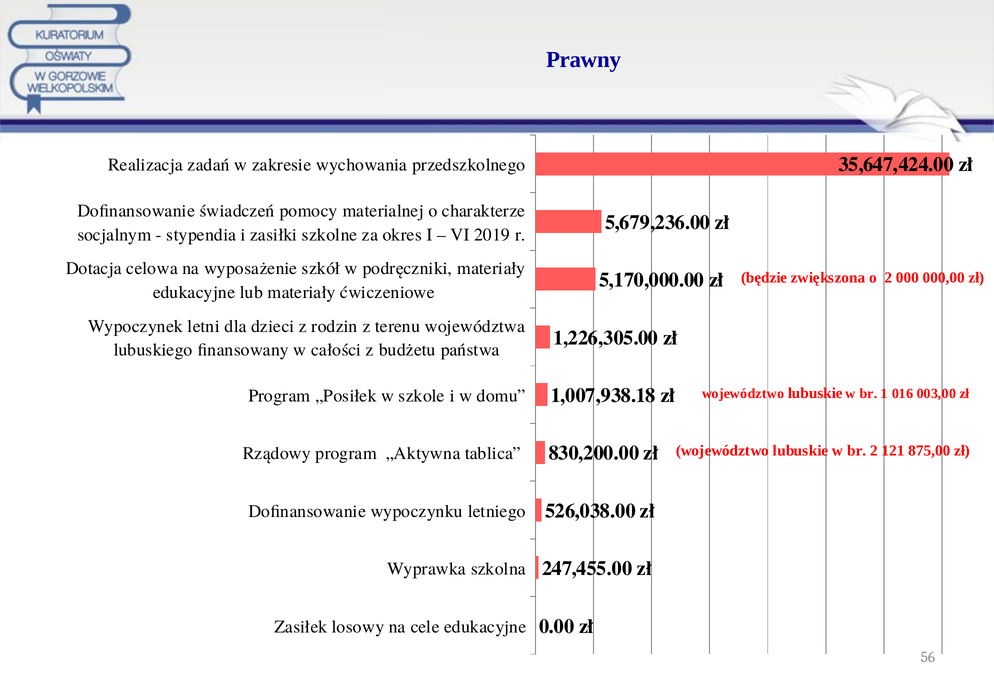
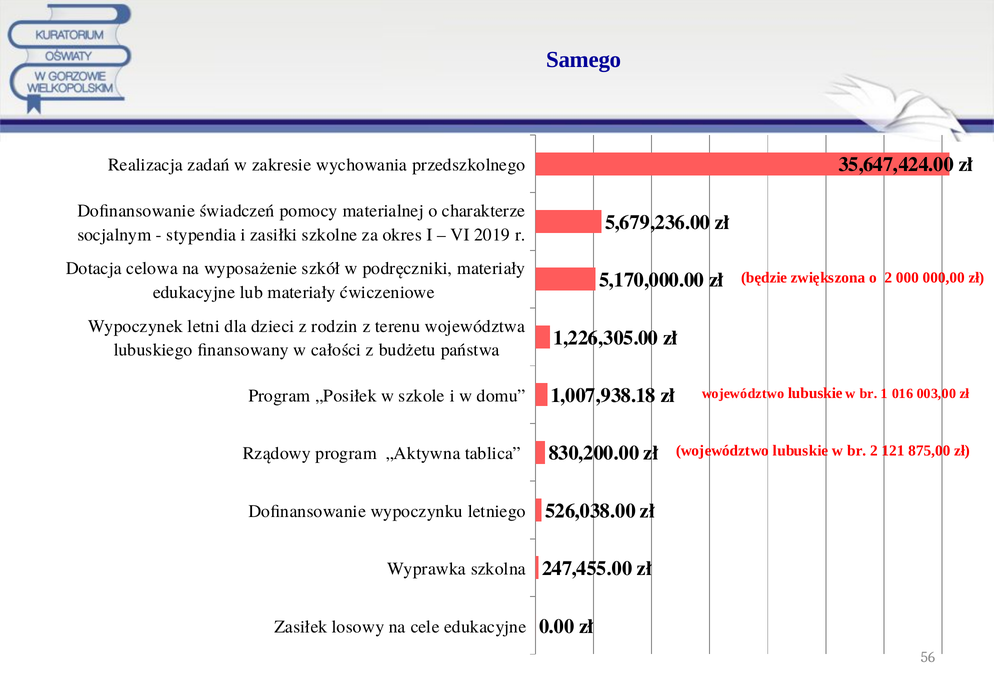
Prawny: Prawny -> Samego (584, 60)
